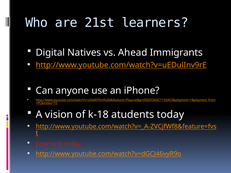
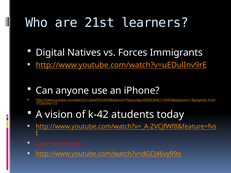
Ahead: Ahead -> Forces (133, 53)
k-18: k-18 -> k-42 (98, 115)
